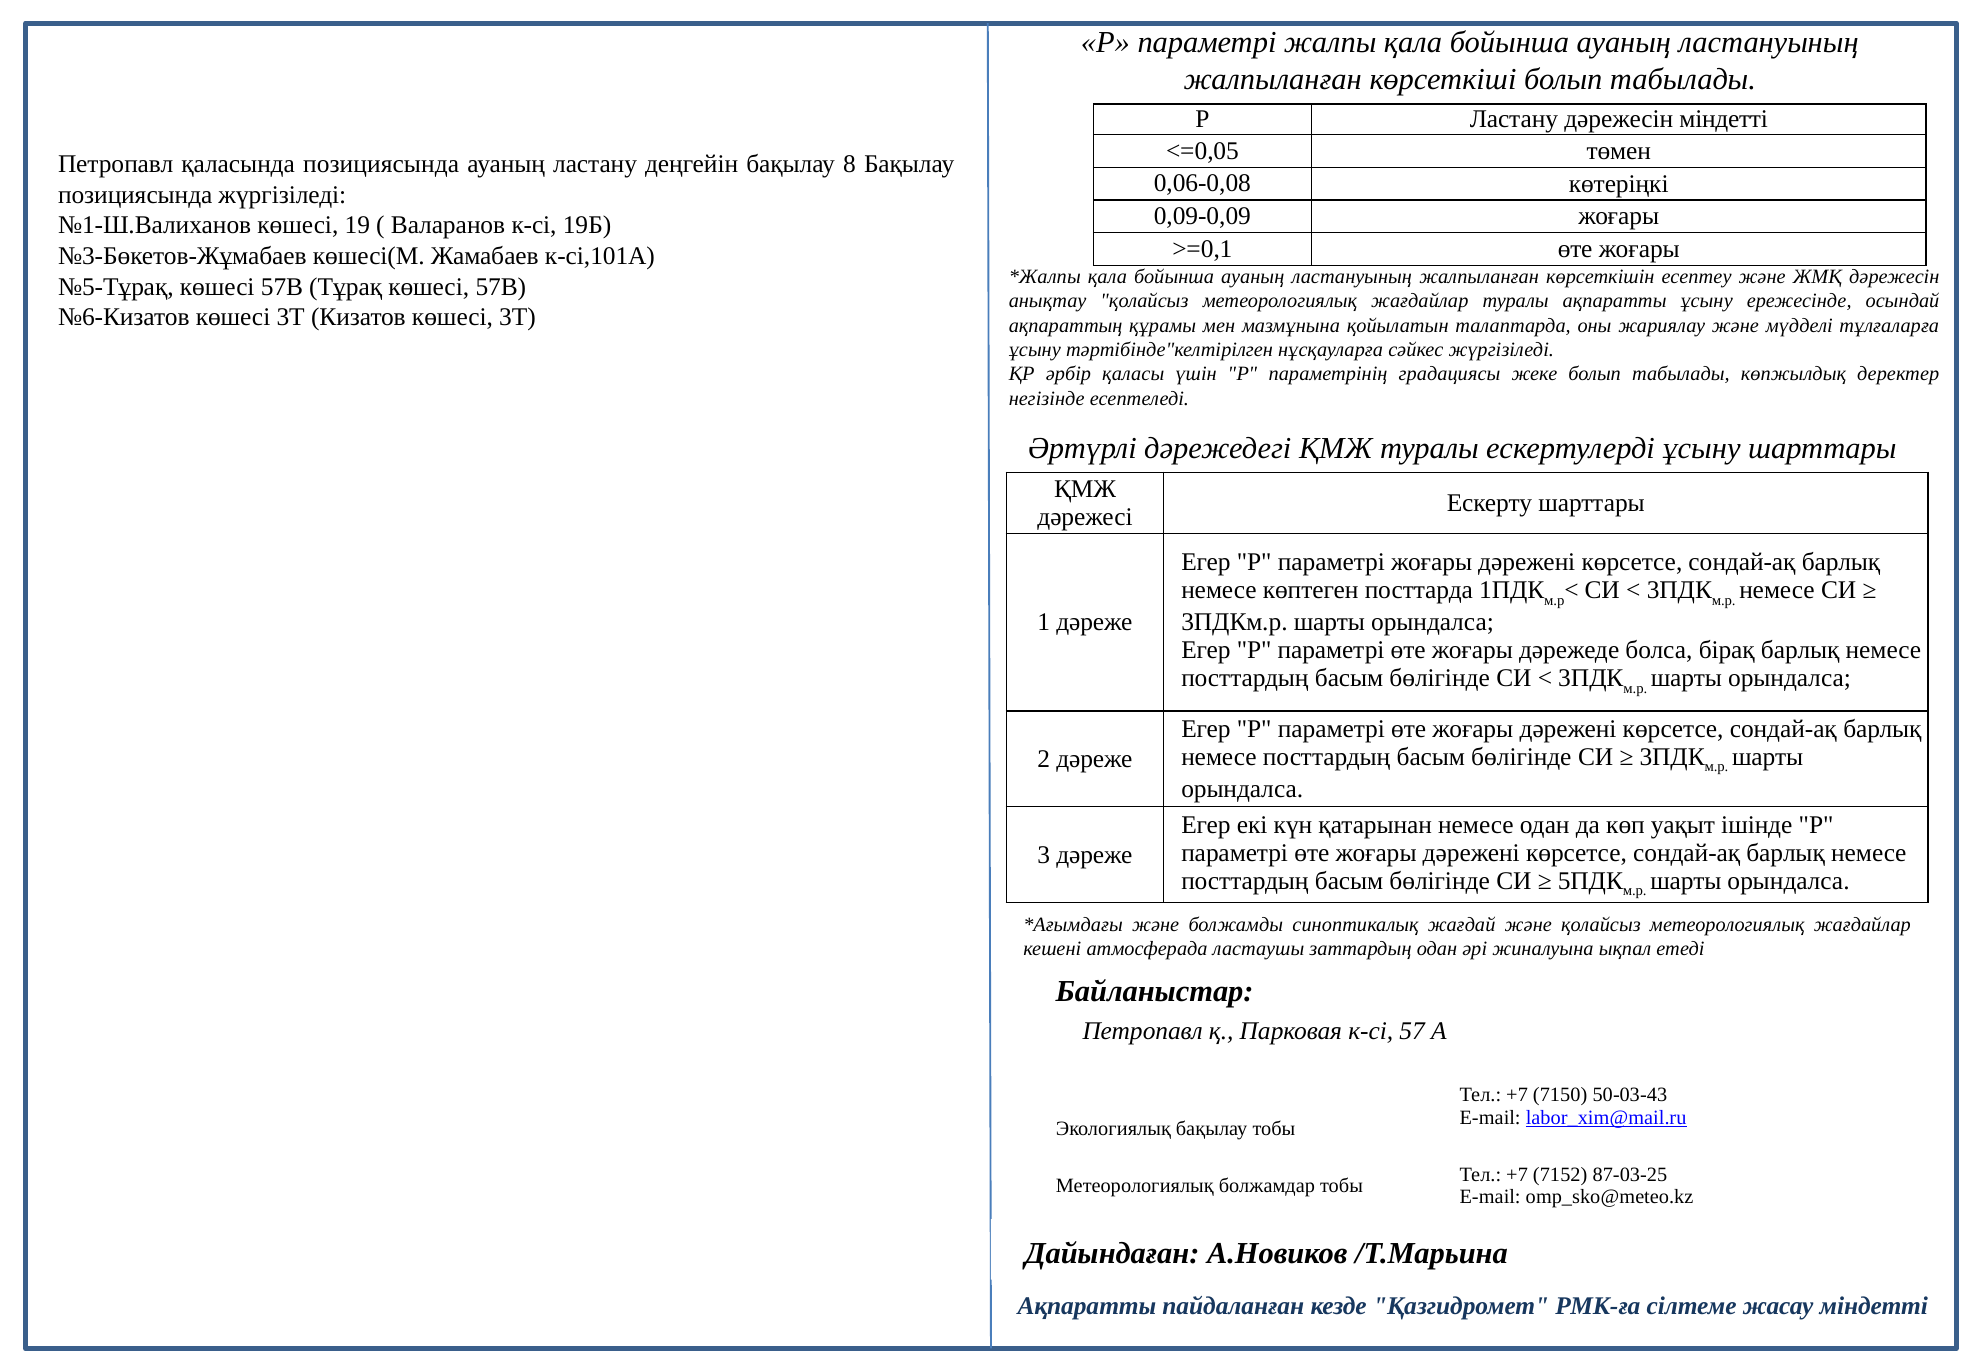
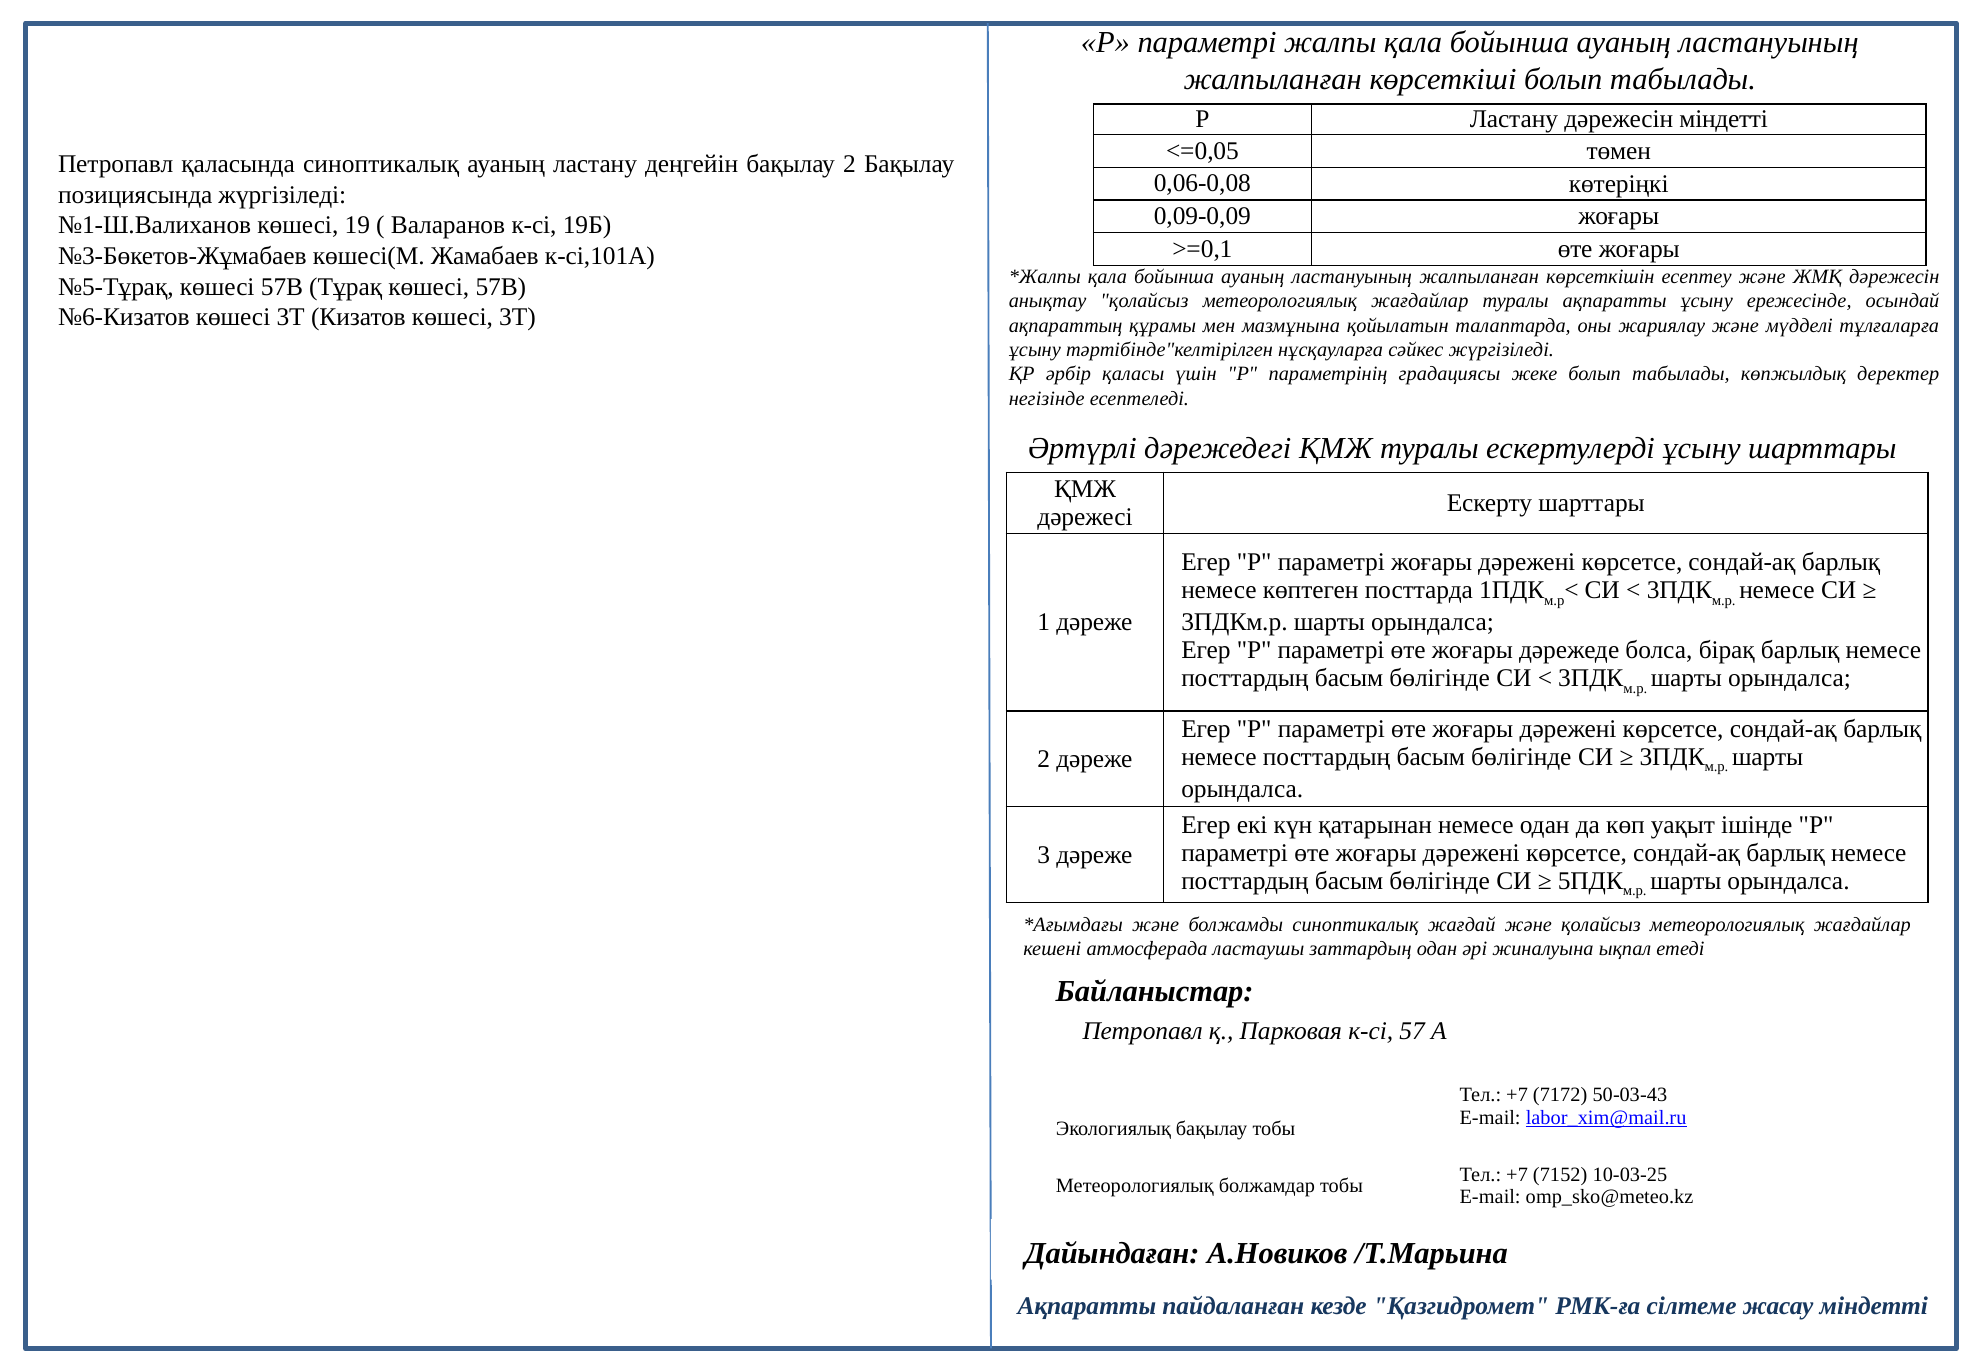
қаласында позициясында: позициясында -> синоптикалық (381, 165)
бақылау 8: 8 -> 2 (849, 165)
7150: 7150 -> 7172 (1560, 1095)
87-03-25: 87-03-25 -> 10-03-25 (1630, 1175)
